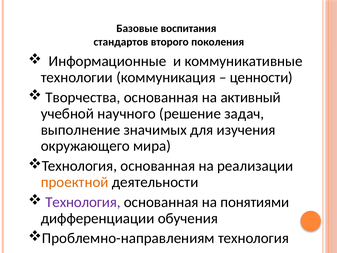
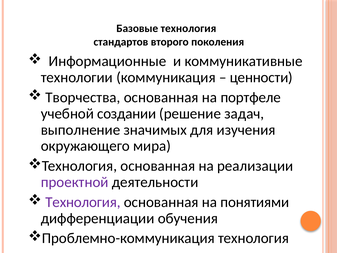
Базовые воспитания: воспитания -> технология (188, 28)
активный: активный -> портфеле (251, 97)
научного: научного -> создании (127, 114)
проектной colour: orange -> purple (75, 182)
Проблемно-направлениям: Проблемно-направлениям -> Проблемно-коммуникация (128, 238)
